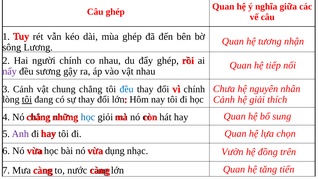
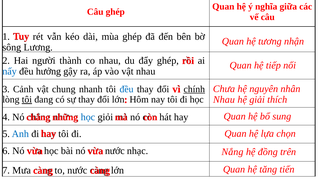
người chính: chính -> thành (71, 61)
nấy colour: purple -> blue (10, 71)
sương: sương -> hưởng (48, 71)
chung chẳng: chẳng -> nhanh (91, 89)
chính underline: none -> present (194, 89)
Cảnh: Cảnh -> Nhau (224, 100)
Anh colour: purple -> blue (20, 134)
dụng: dụng -> nước (115, 151)
Vườn: Vườn -> Nắng (232, 152)
